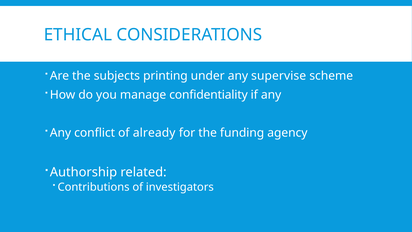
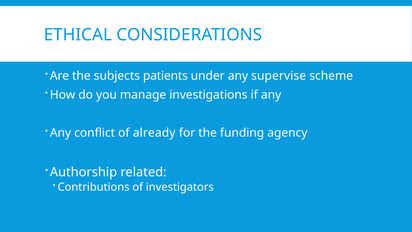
printing: printing -> patients (165, 76)
confidentiality: confidentiality -> investigations (208, 95)
